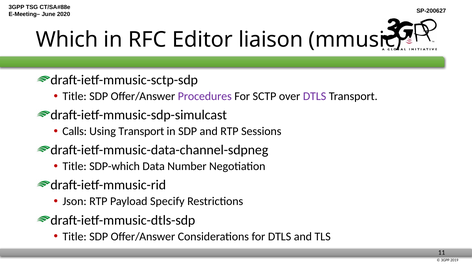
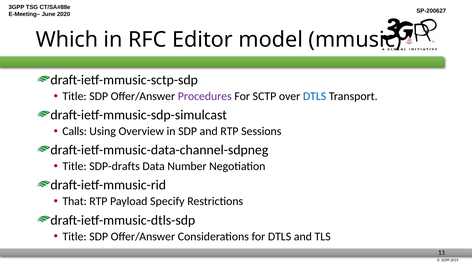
liaison: liaison -> model (271, 40)
DTLS colour: purple -> blue (315, 96)
Using Transport: Transport -> Overview (141, 131)
SDP-which: SDP-which -> SDP-drafts (115, 166)
Json: Json -> That (75, 201)
